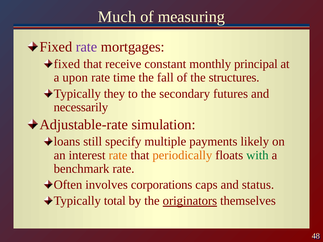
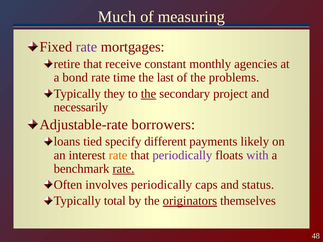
fixed: fixed -> retire (67, 64)
principal: principal -> agencies (256, 64)
upon: upon -> bond (75, 78)
fall: fall -> last (165, 78)
structures: structures -> problems (234, 78)
the underline: none -> present (148, 94)
futures: futures -> project (231, 94)
simulation: simulation -> borrowers (163, 125)
still: still -> tied (93, 142)
multiple: multiple -> different (165, 142)
periodically colour: orange -> purple (182, 155)
with colour: green -> purple (257, 155)
rate underline: none -> present (123, 169)
involves corporations: corporations -> periodically (161, 185)
